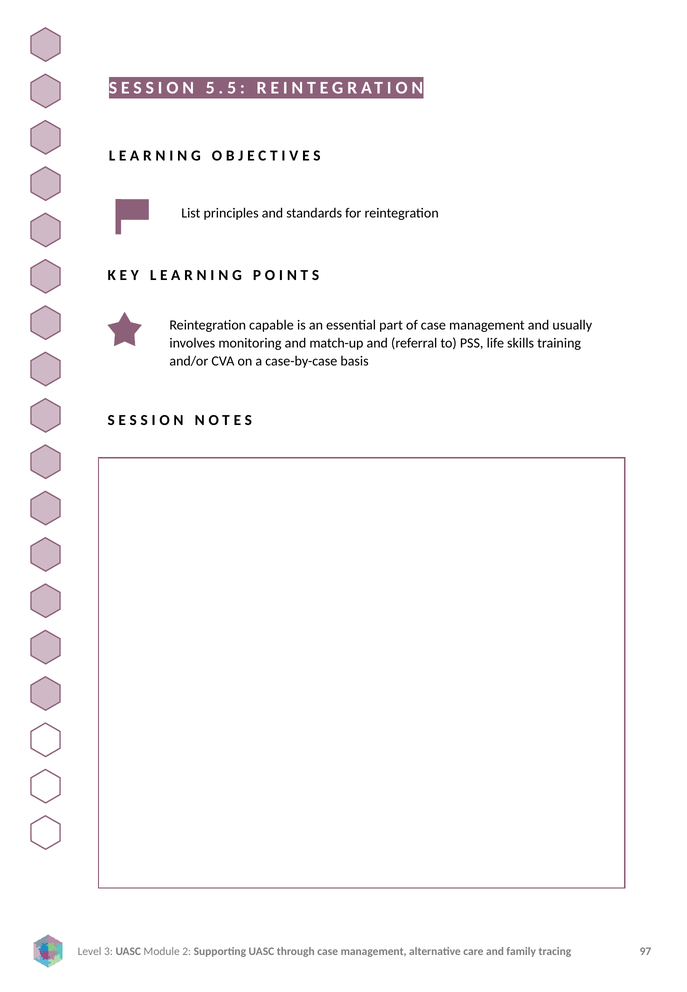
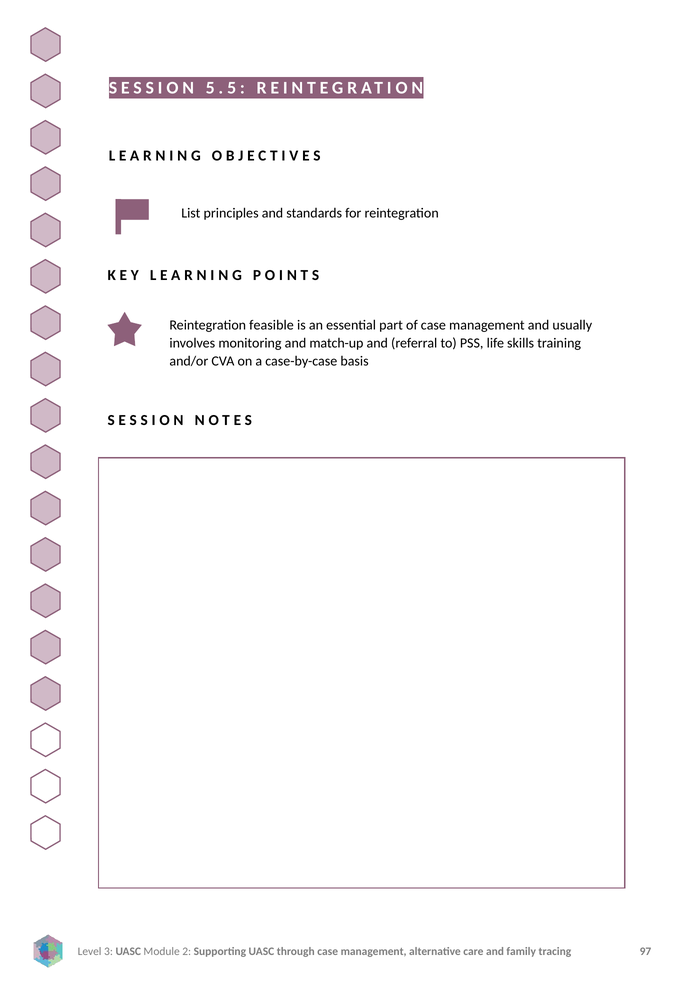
capable: capable -> feasible (271, 325)
